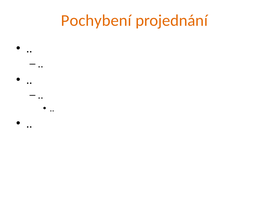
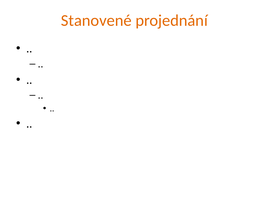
Pochybení: Pochybení -> Stanovené (96, 21)
